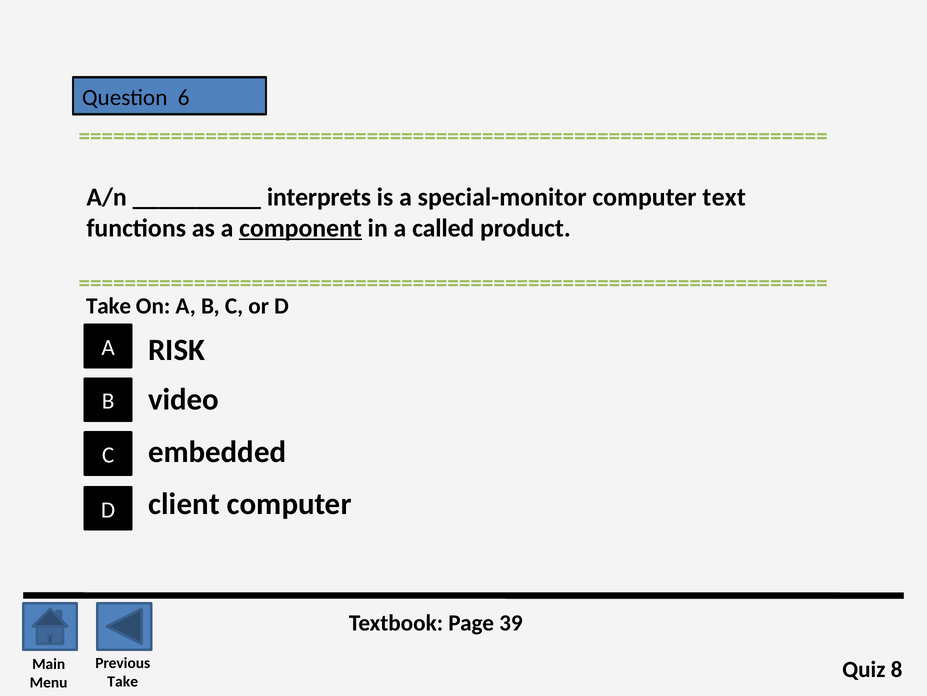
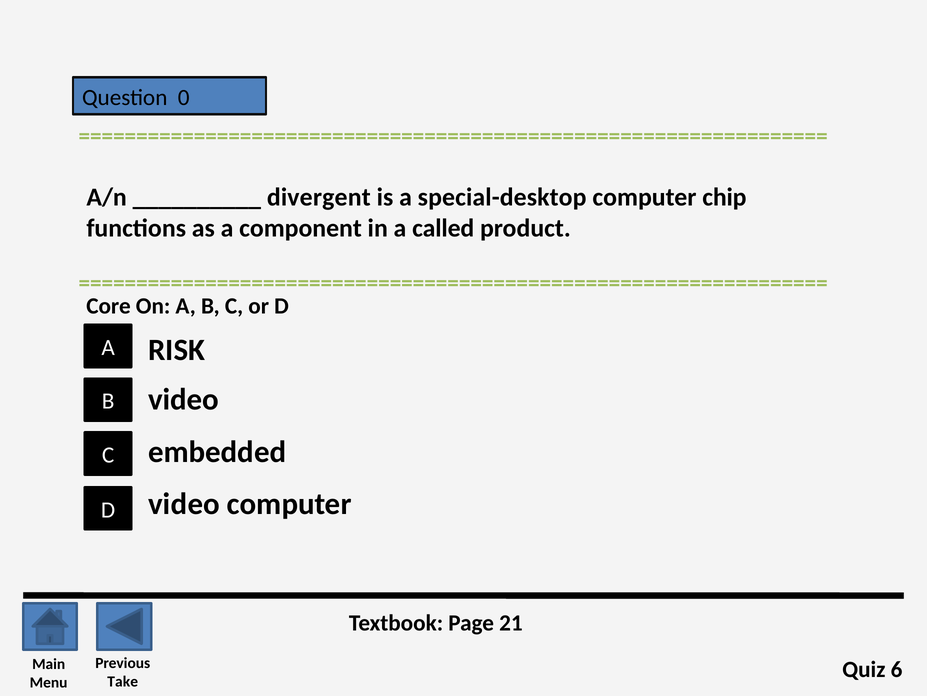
6: 6 -> 0 (184, 97)
interprets: interprets -> divergent (319, 197)
special-monitor: special-monitor -> special-desktop (502, 197)
text: text -> chip (724, 197)
component underline: present -> none (301, 228)
Take: Take -> Core (109, 306)
client: client -> video (184, 504)
39: 39 -> 21 (511, 623)
8: 8 -> 6 (897, 669)
